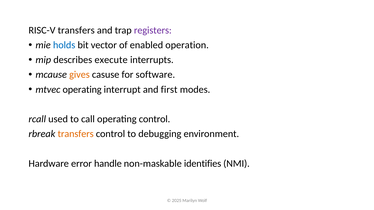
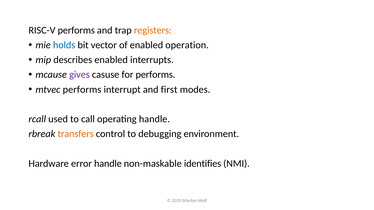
RISC-V transfers: transfers -> performs (76, 30)
registers colour: purple -> orange (153, 30)
describes execute: execute -> enabled (111, 60)
gives colour: orange -> purple (79, 75)
for software: software -> performs (155, 75)
mtvec operating: operating -> performs (82, 90)
operating control: control -> handle (154, 119)
